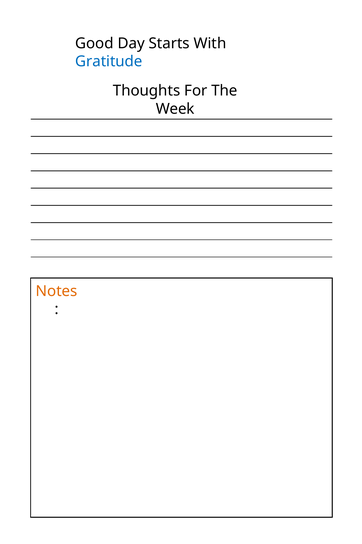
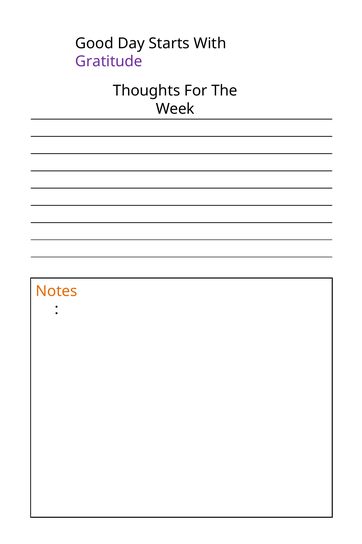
Gratitude colour: blue -> purple (109, 61)
